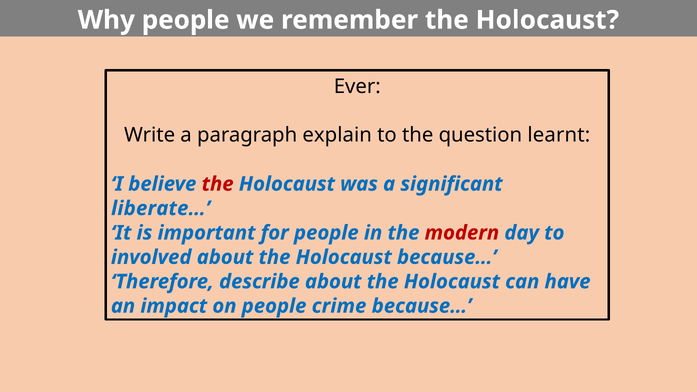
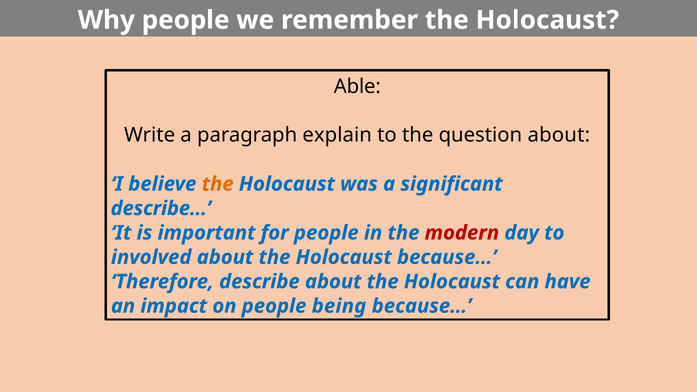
Ever: Ever -> Able (357, 86)
question learnt: learnt -> about (559, 135)
the colour: red -> orange (218, 184)
liberate…: liberate… -> describe… (161, 208)
crime: crime -> being (339, 306)
